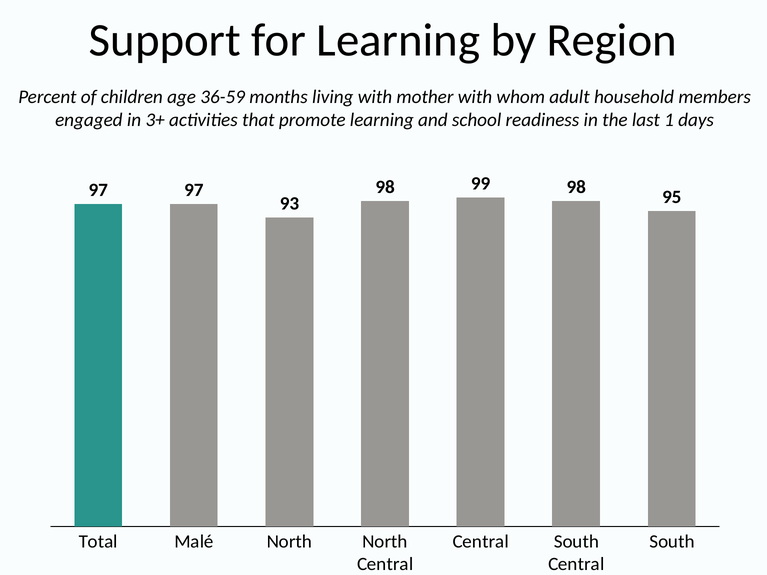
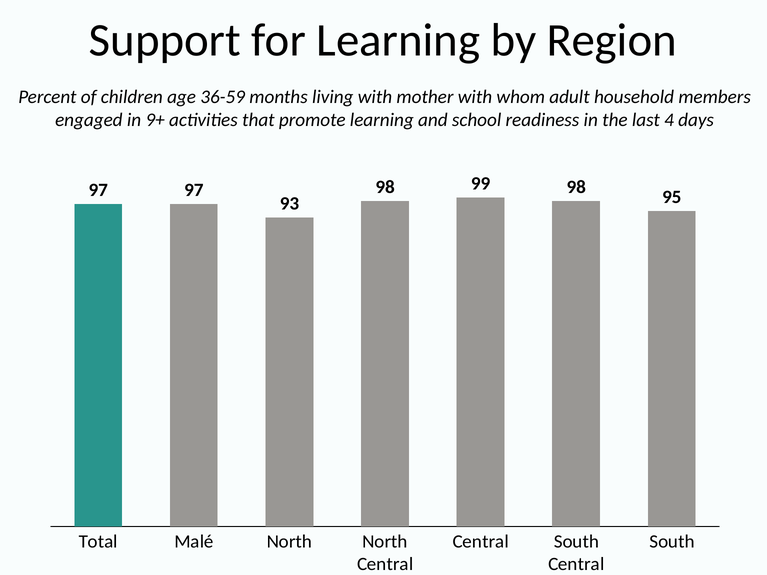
3+: 3+ -> 9+ (155, 120)
1: 1 -> 4 (669, 120)
